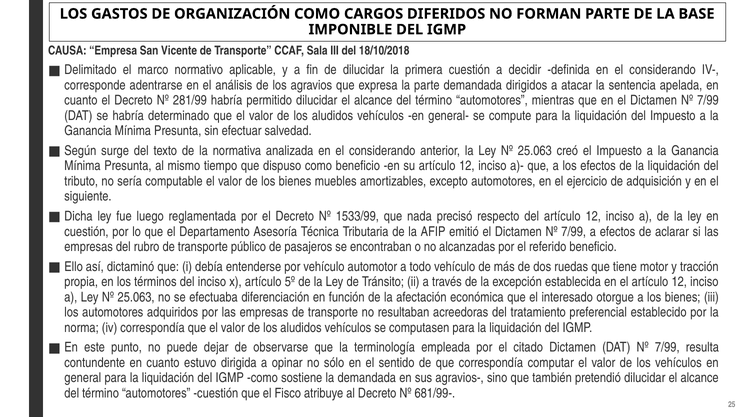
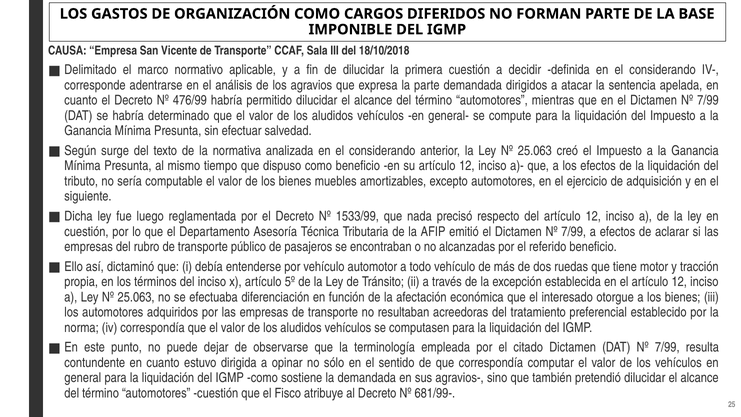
281/99: 281/99 -> 476/99 (190, 100)
